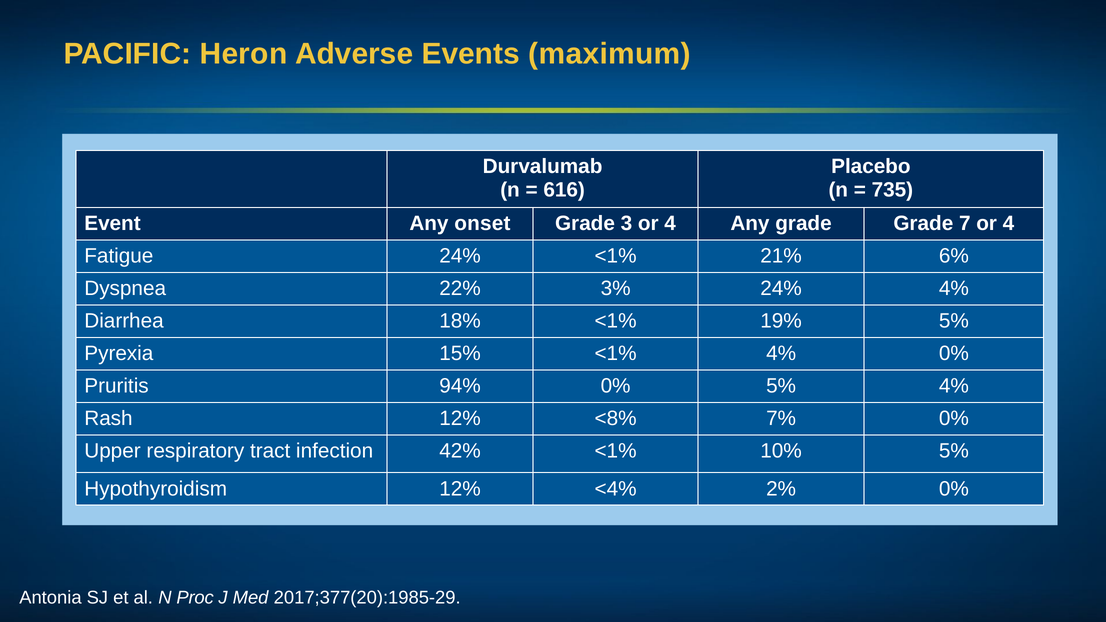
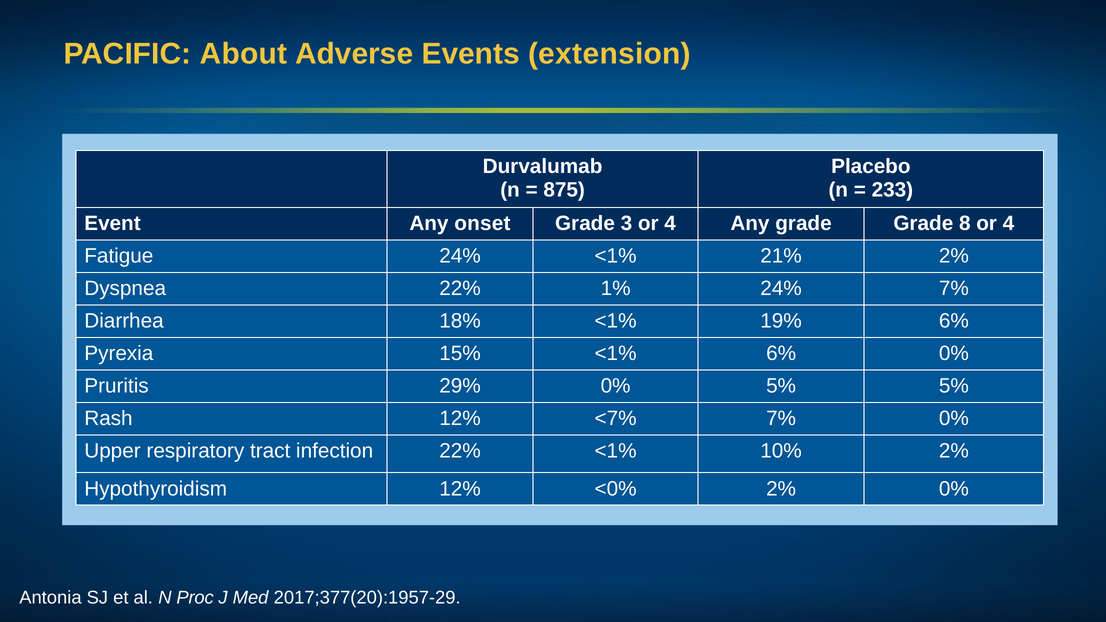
Heron: Heron -> About (243, 54)
maximum: maximum -> extension (609, 54)
616: 616 -> 875 (564, 190)
735: 735 -> 233 (892, 190)
7: 7 -> 8 (965, 223)
21% 6%: 6% -> 2% (954, 256)
3%: 3% -> 1% (616, 289)
24% 4%: 4% -> 7% (954, 289)
19% 5%: 5% -> 6% (954, 321)
<1% 4%: 4% -> 6% (781, 354)
94%: 94% -> 29% (460, 386)
5% 4%: 4% -> 5% (954, 386)
<8%: <8% -> <7% (616, 419)
infection 42%: 42% -> 22% (460, 451)
10% 5%: 5% -> 2% (954, 451)
<4%: <4% -> <0% (616, 489)
2017;377(20):1985-29: 2017;377(20):1985-29 -> 2017;377(20):1957-29 (367, 598)
